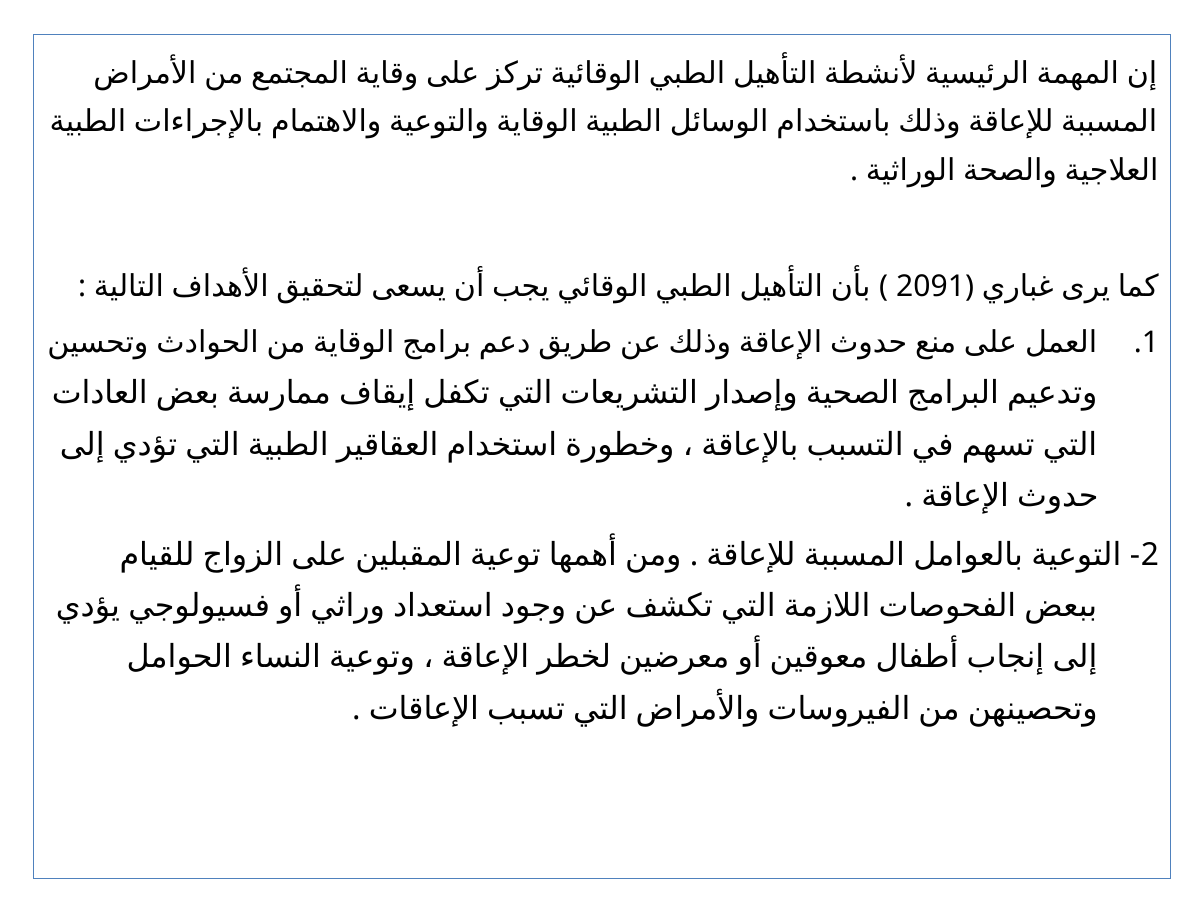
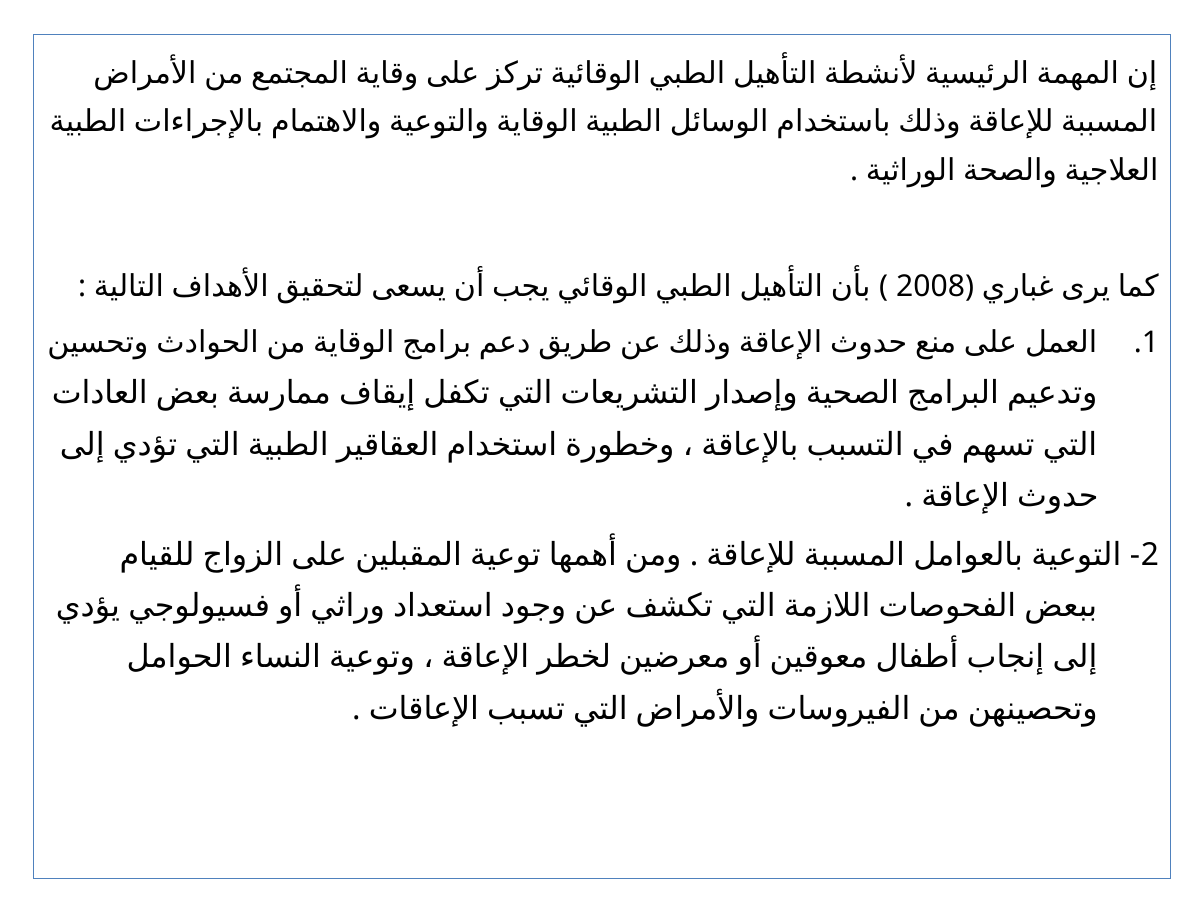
2091: 2091 -> 2008 (931, 287)
